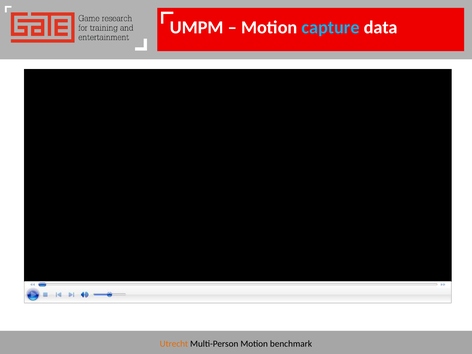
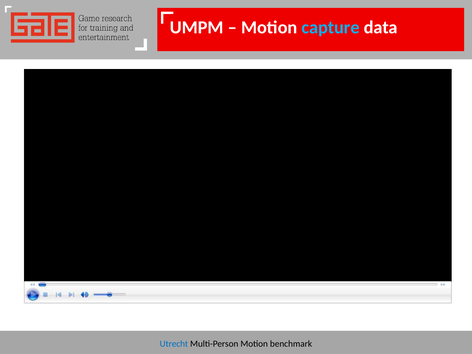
Utrecht colour: orange -> blue (174, 344)
